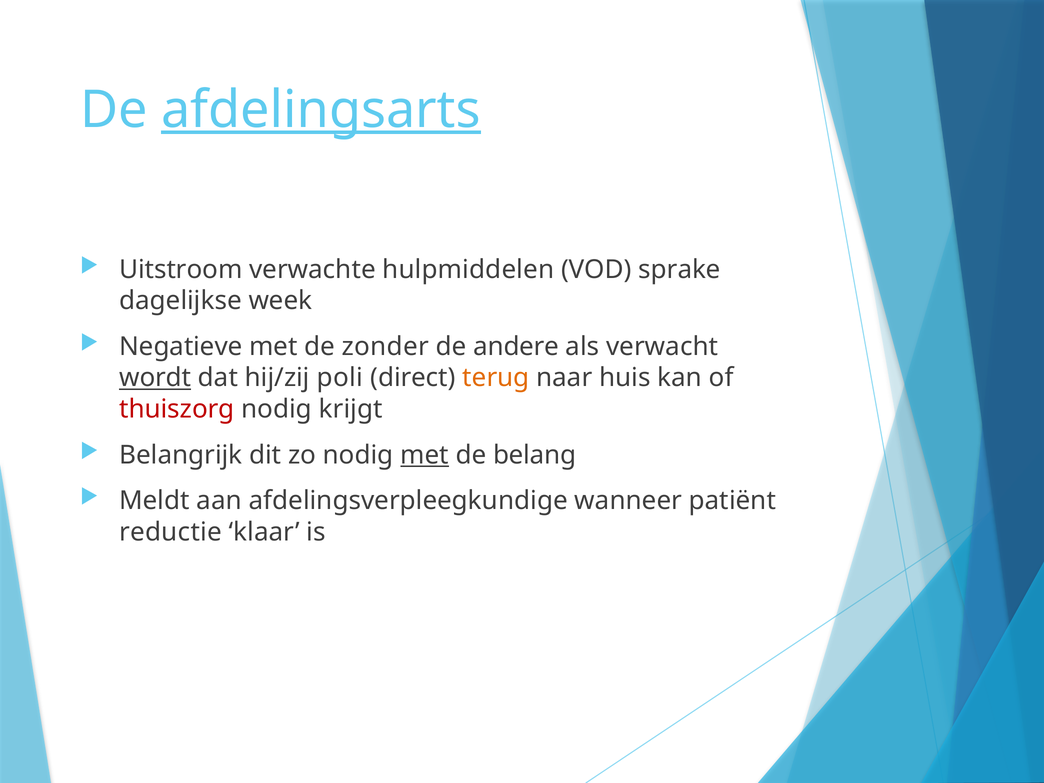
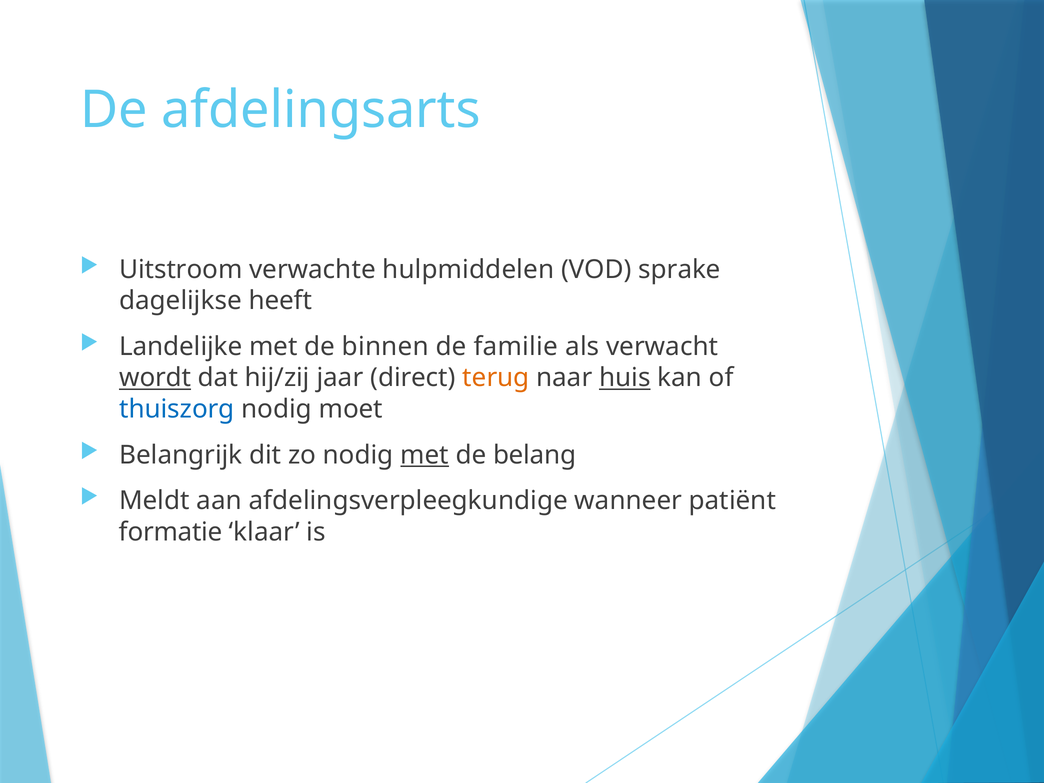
afdelingsarts underline: present -> none (321, 110)
week: week -> heeft (280, 301)
Negatieve: Negatieve -> Landelijke (181, 347)
zonder: zonder -> binnen (385, 347)
andere: andere -> familie (516, 347)
poli: poli -> jaar (340, 378)
huis underline: none -> present (625, 378)
thuiszorg colour: red -> blue (177, 409)
krijgt: krijgt -> moet (351, 409)
reductie: reductie -> formatie (171, 532)
